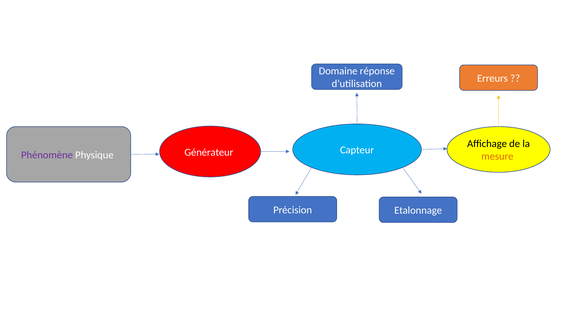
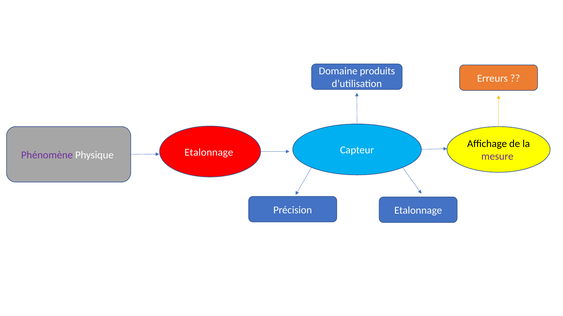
réponse: réponse -> produits (377, 71)
Physique Générateur: Générateur -> Etalonnage (209, 153)
mesure colour: orange -> purple (497, 157)
